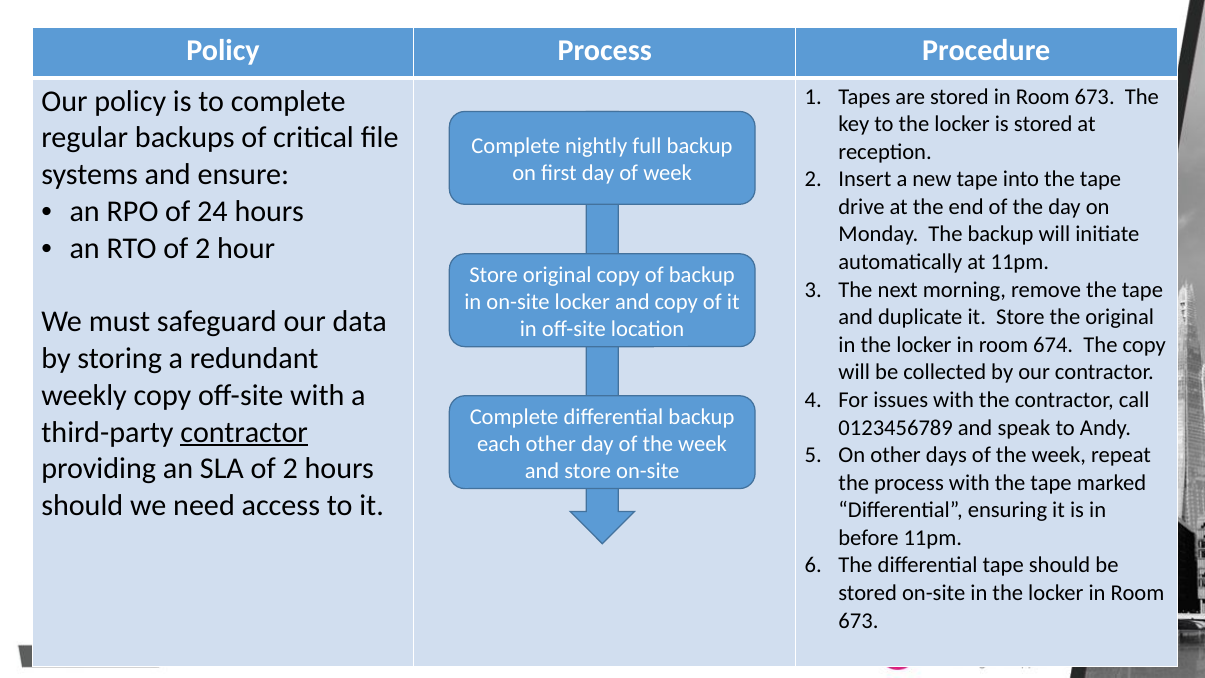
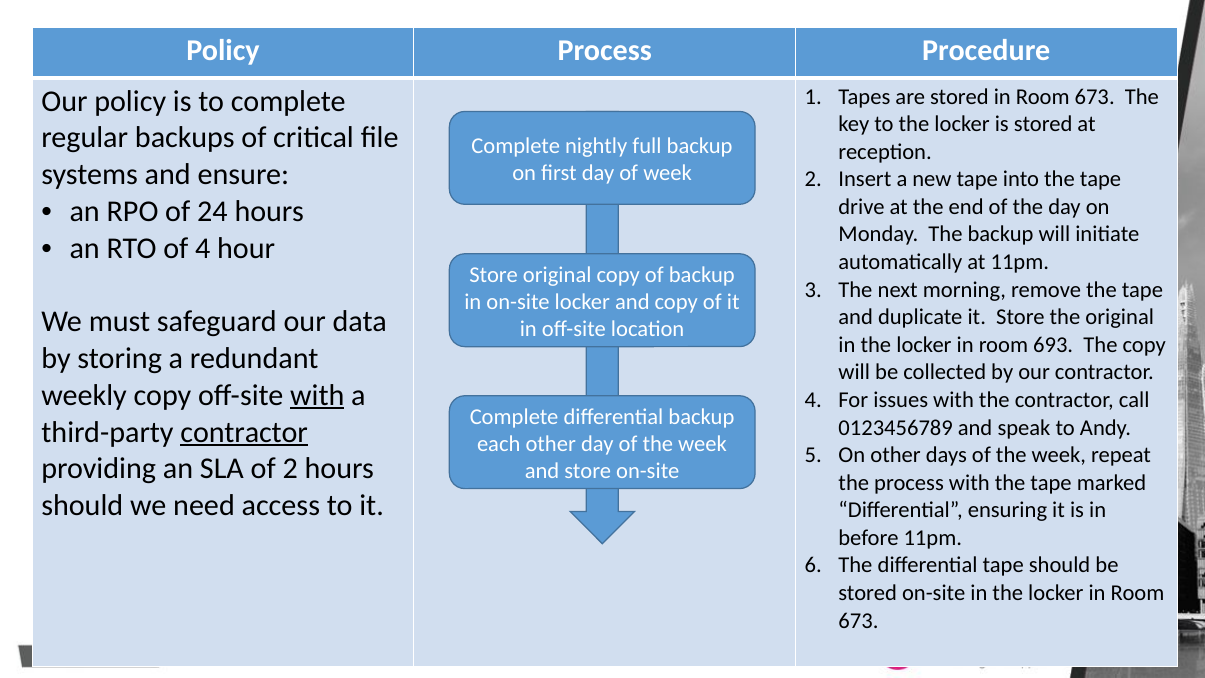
RTO of 2: 2 -> 4 (203, 248)
674: 674 -> 693 (1053, 345)
with underline: none -> present (317, 395)
